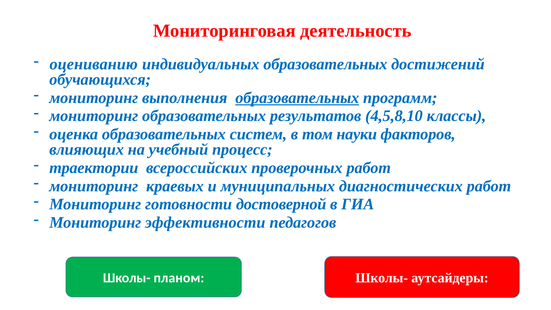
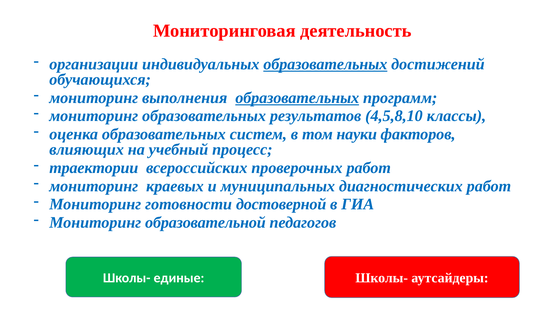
оцениванию: оцениванию -> организации (94, 64)
образовательных underline: none -> present (325, 64)
эффективности: эффективности -> образовательной (205, 222)
планом: планом -> единые (179, 278)
